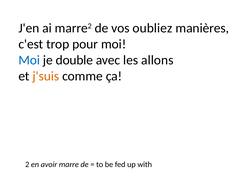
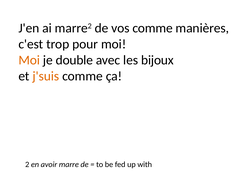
vos oubliez: oubliez -> comme (153, 28)
Moi colour: blue -> orange (29, 60)
allons: allons -> bijoux (157, 60)
